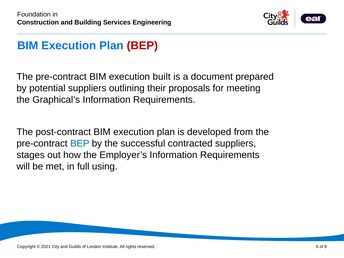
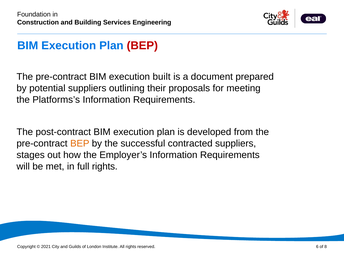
Graphical’s: Graphical’s -> Platforms’s (56, 100)
BEP colour: blue -> orange (80, 144)
full using: using -> rights (105, 166)
